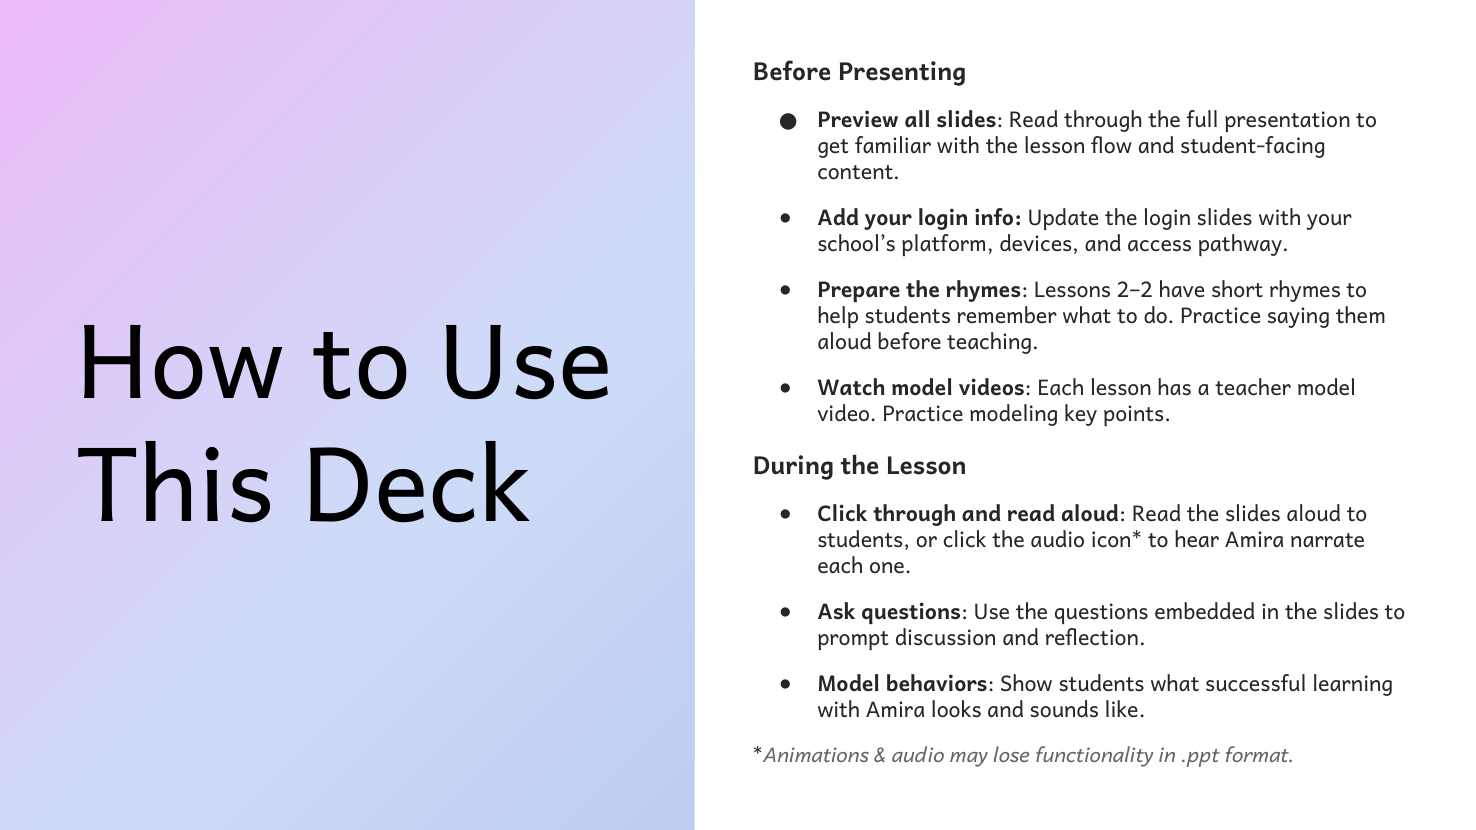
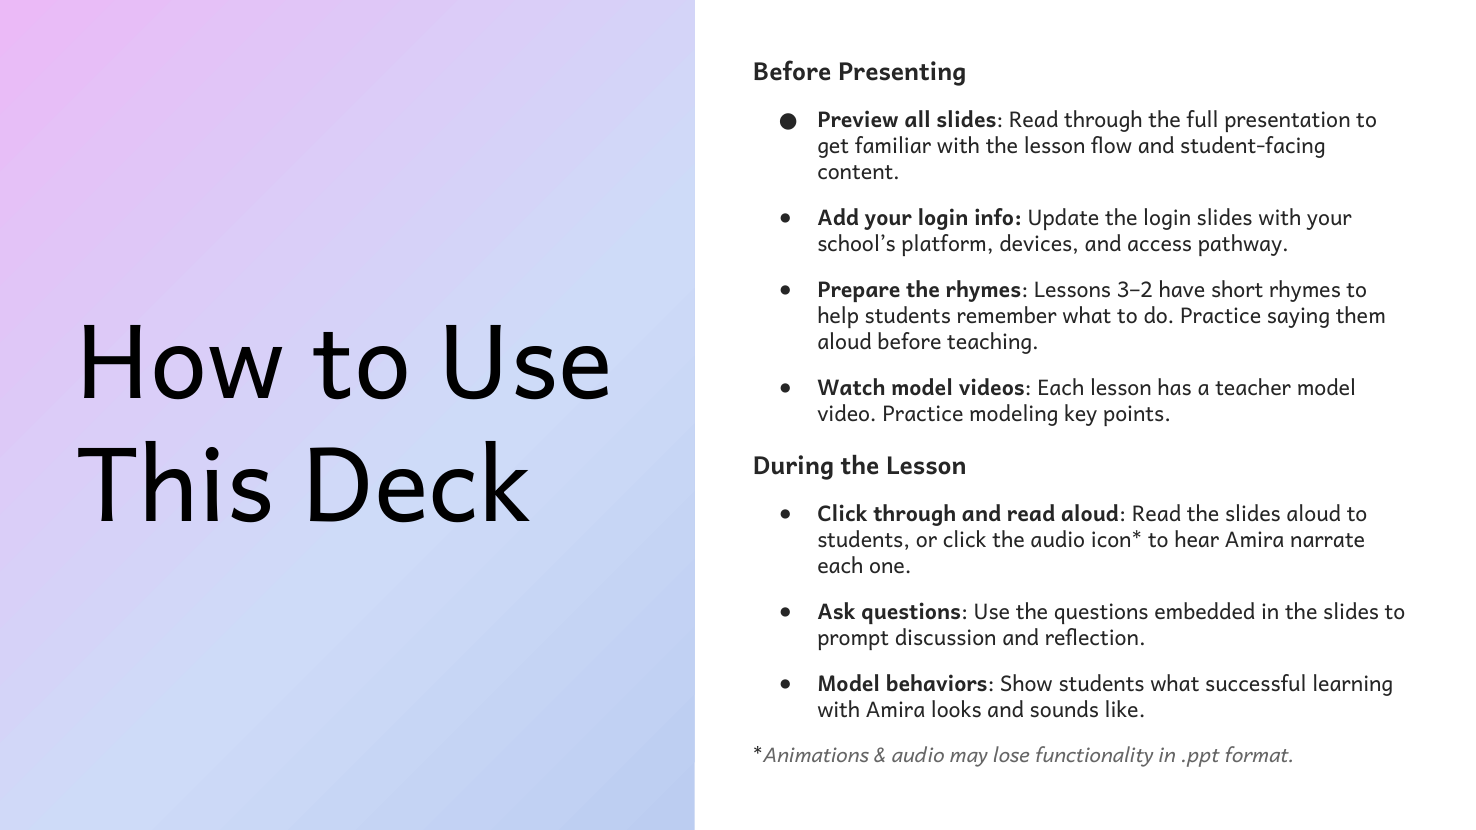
2–2: 2–2 -> 3–2 (1135, 291)
